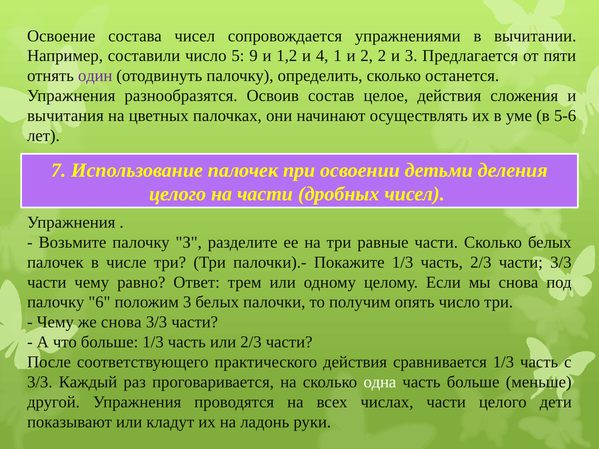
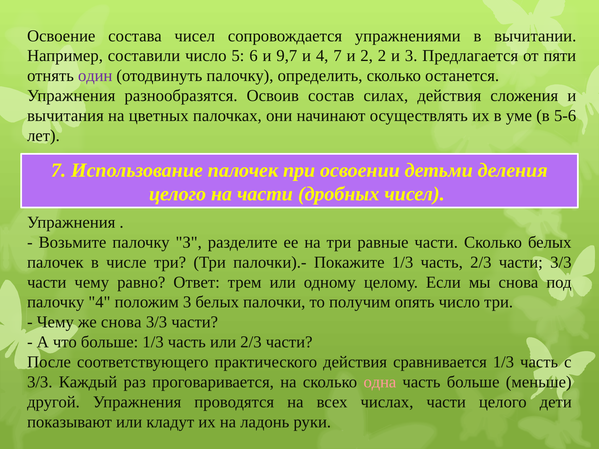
9: 9 -> 6 (253, 56)
1,2: 1,2 -> 9,7 (287, 56)
4 1: 1 -> 7 (337, 56)
целое: целое -> силах (386, 96)
палочку 6: 6 -> 4 (99, 302)
одна colour: white -> pink (380, 382)
